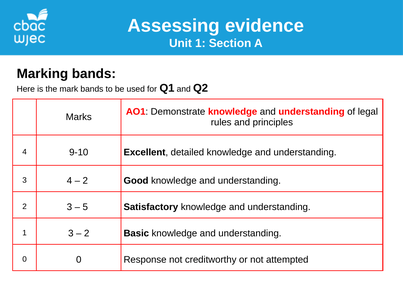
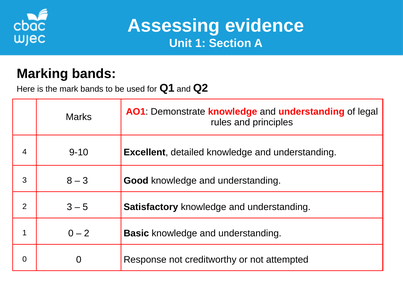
3 4: 4 -> 8 (69, 181)
2: 2 -> 3 (85, 181)
1 3: 3 -> 0 (71, 234)
